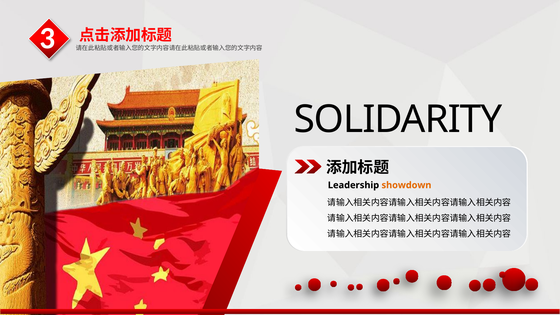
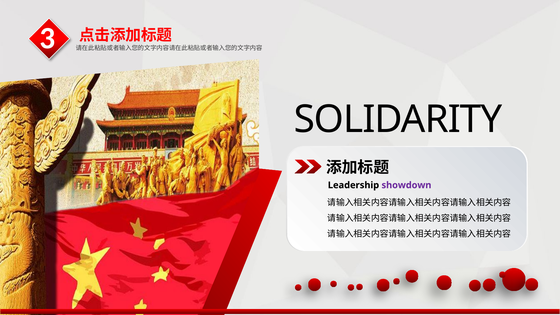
showdown colour: orange -> purple (406, 185)
